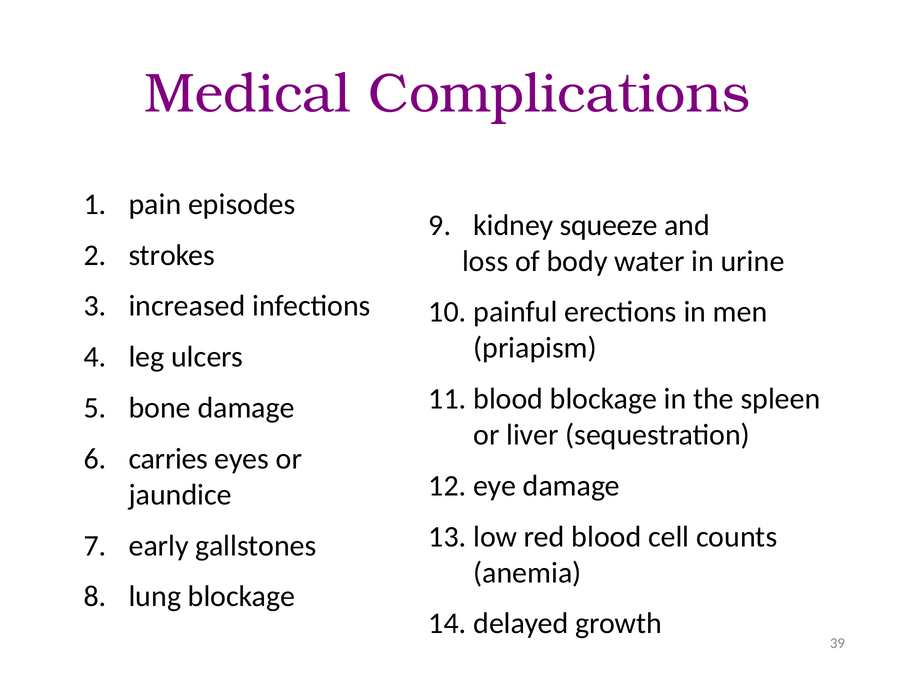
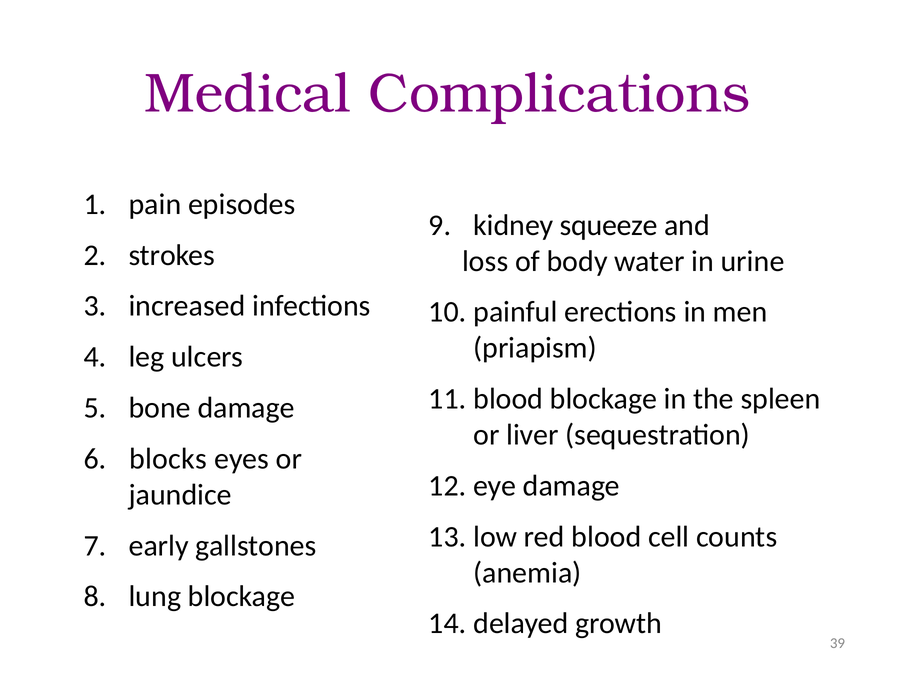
carries: carries -> blocks (168, 459)
